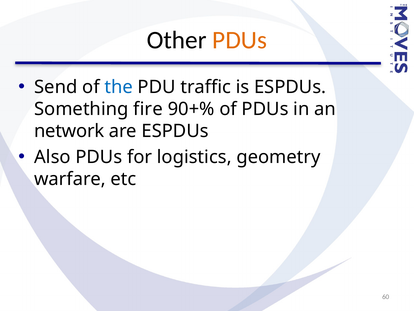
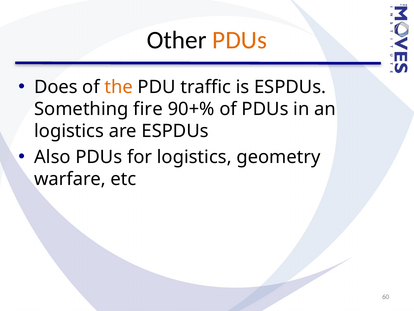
Send: Send -> Does (56, 87)
the colour: blue -> orange (119, 87)
network: network -> logistics (69, 131)
